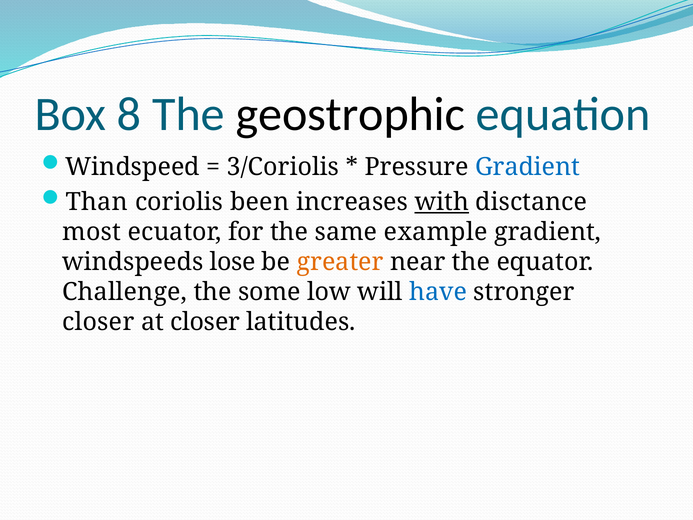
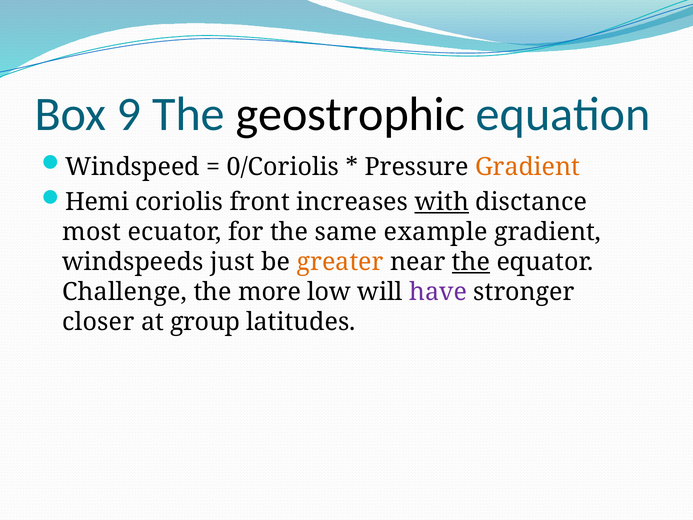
8: 8 -> 9 (129, 114)
3/Coriolis: 3/Coriolis -> 0/Coriolis (283, 167)
Gradient colour: blue -> orange (528, 167)
Than: Than -> Hemi (97, 202)
been: been -> front (260, 202)
lose: lose -> just (232, 262)
the underline: none -> present (471, 262)
some: some -> more (270, 292)
have colour: blue -> purple (438, 292)
at closer: closer -> group (205, 322)
